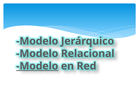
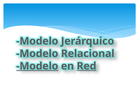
Red underline: none -> present (86, 66)
